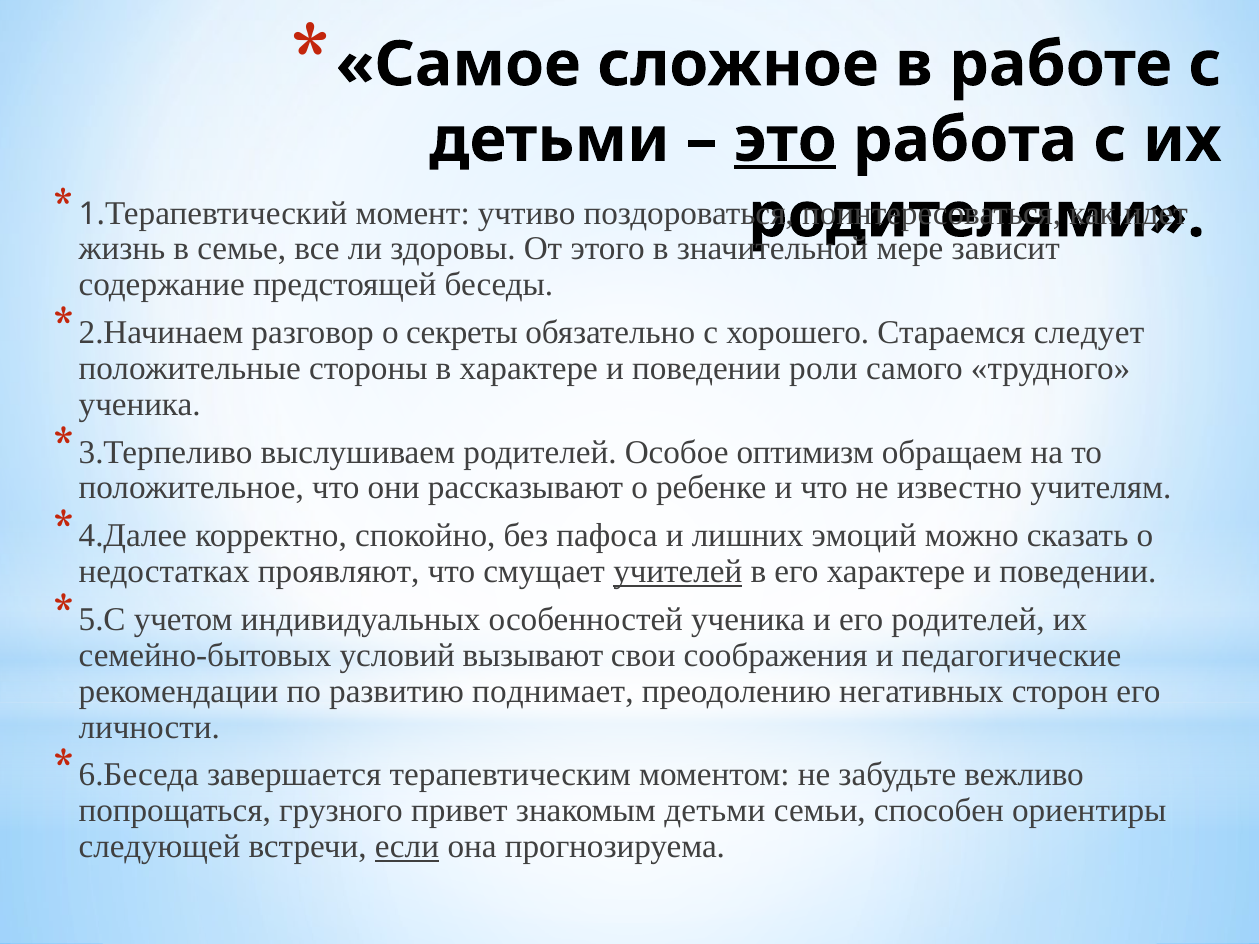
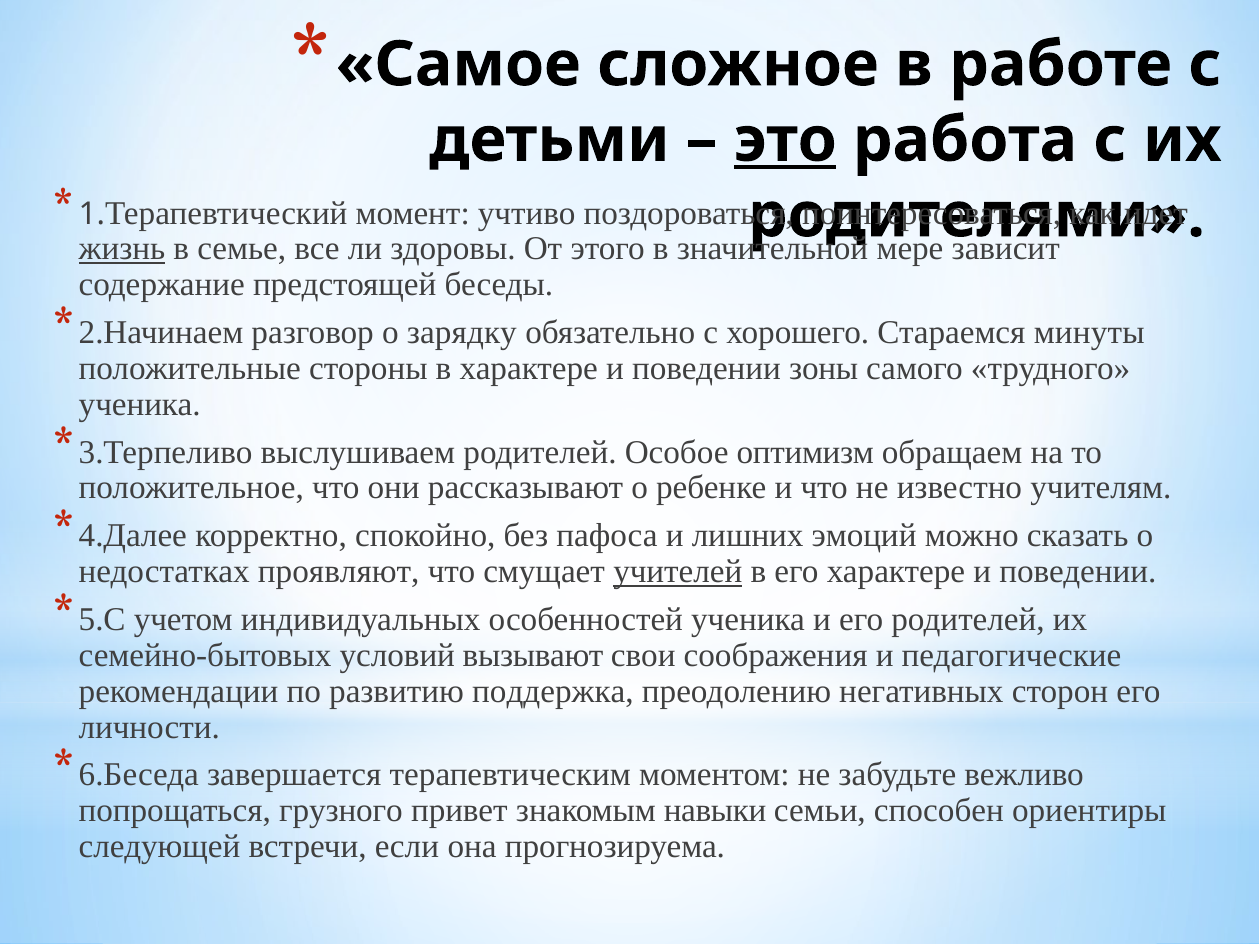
жизнь underline: none -> present (122, 249)
секреты: секреты -> зарядку (462, 333)
следует: следует -> минуты (1089, 333)
роли: роли -> зоны (824, 369)
поднимает: поднимает -> поддержка (553, 691)
знакомым детьми: детьми -> навыки (715, 811)
если underline: present -> none (407, 847)
